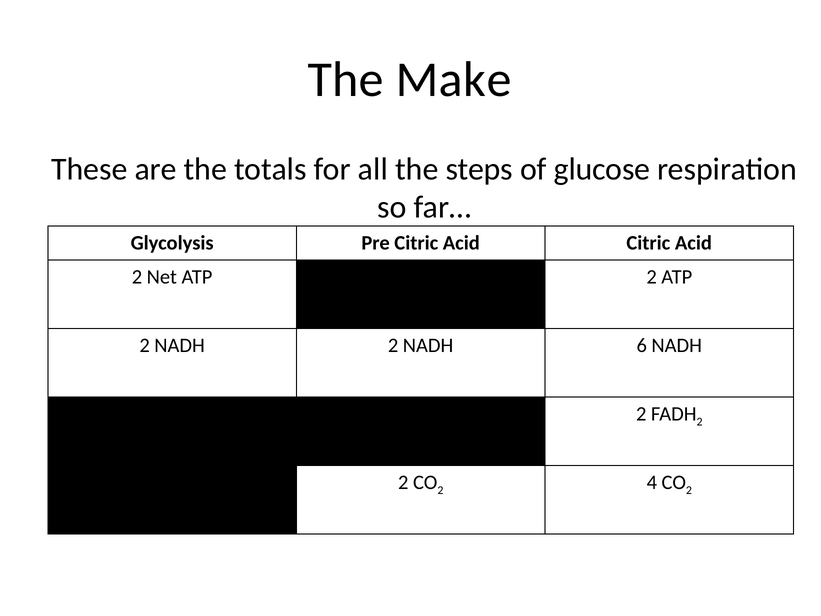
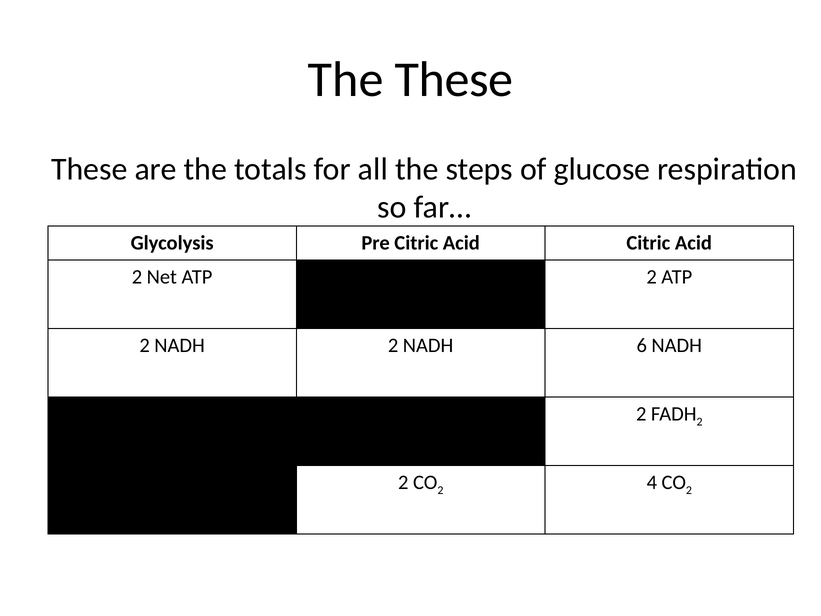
The Make: Make -> These (454, 79)
